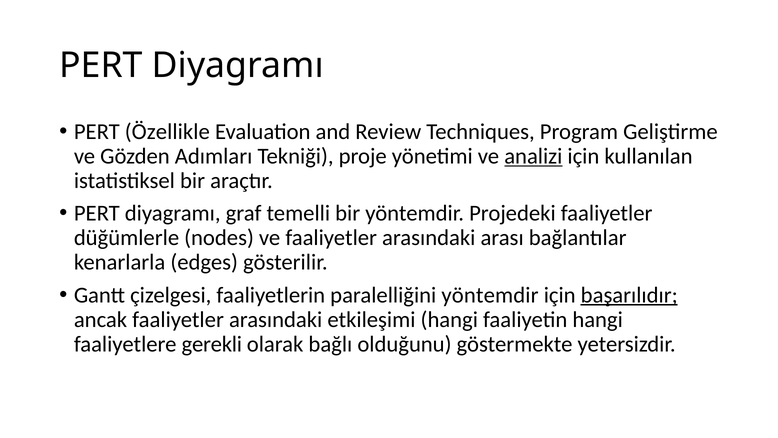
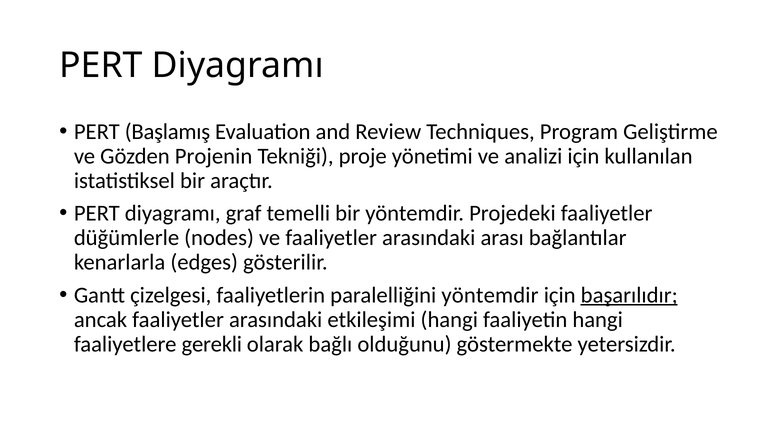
Özellikle: Özellikle -> Başlamış (167, 132)
Adımları: Adımları -> Projenin (214, 156)
analizi underline: present -> none (533, 156)
